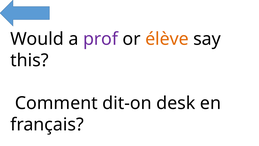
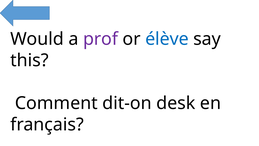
élève colour: orange -> blue (167, 39)
